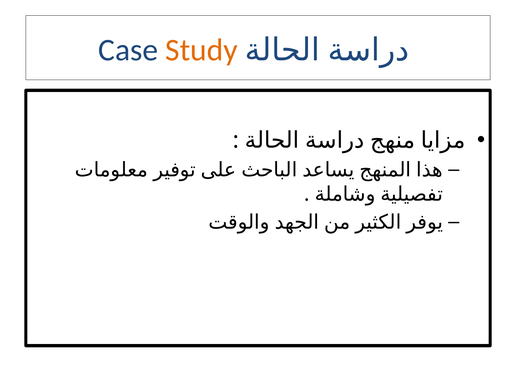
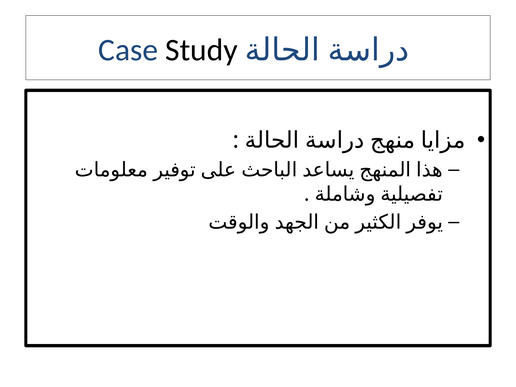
Study colour: orange -> black (201, 50)
